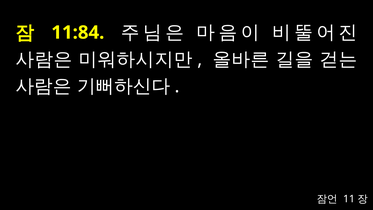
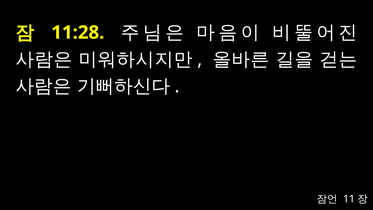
11:84: 11:84 -> 11:28 (78, 32)
